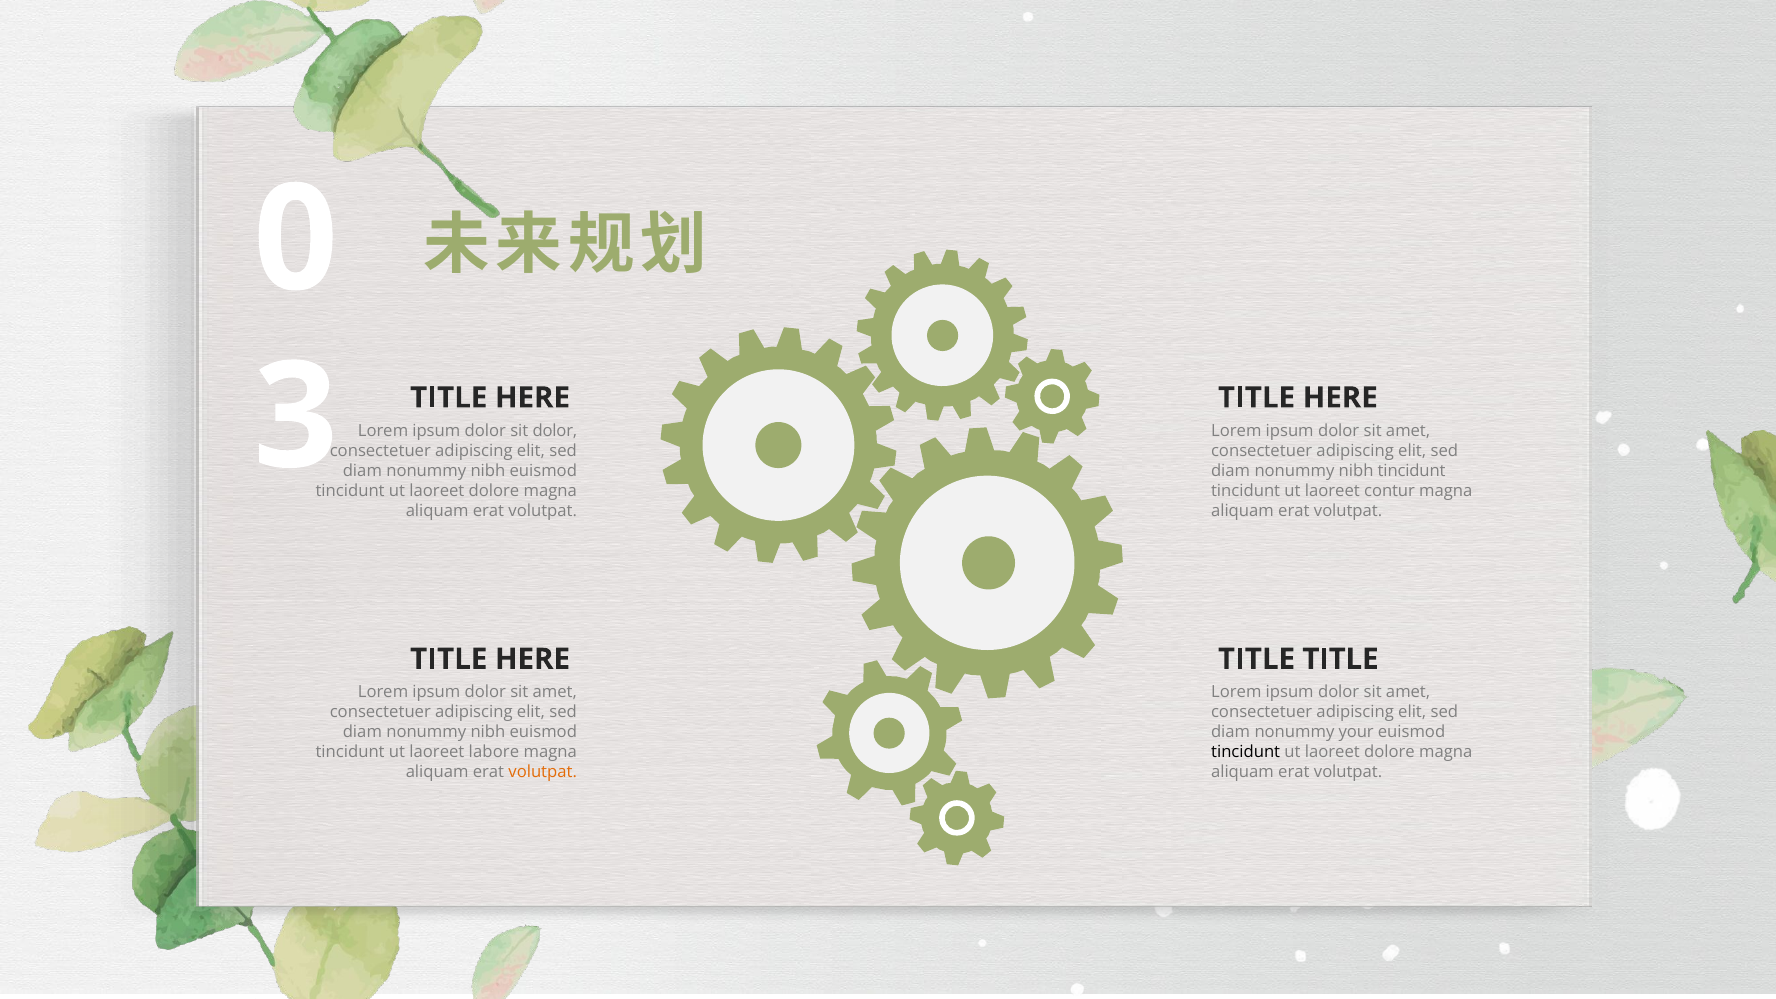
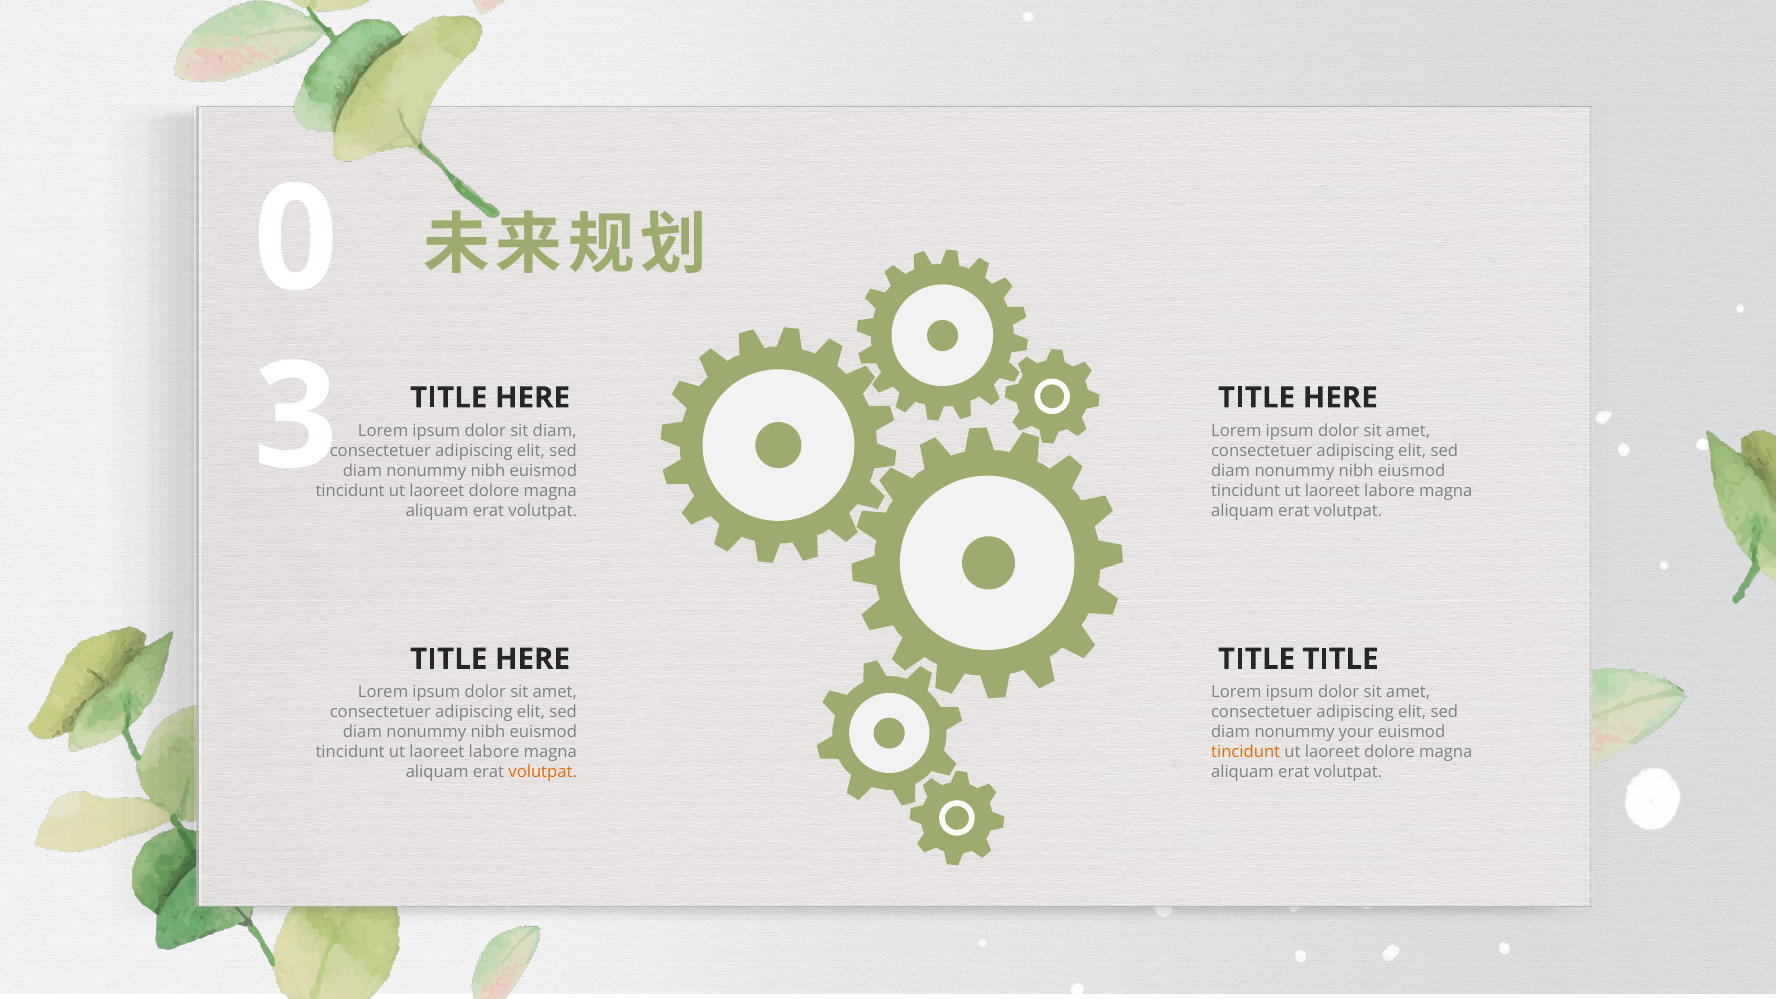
sit dolor: dolor -> diam (555, 431)
nibh tincidunt: tincidunt -> eiusmod (1412, 471)
contur: contur -> labore (1389, 491)
tincidunt colour: black -> orange (1246, 752)
